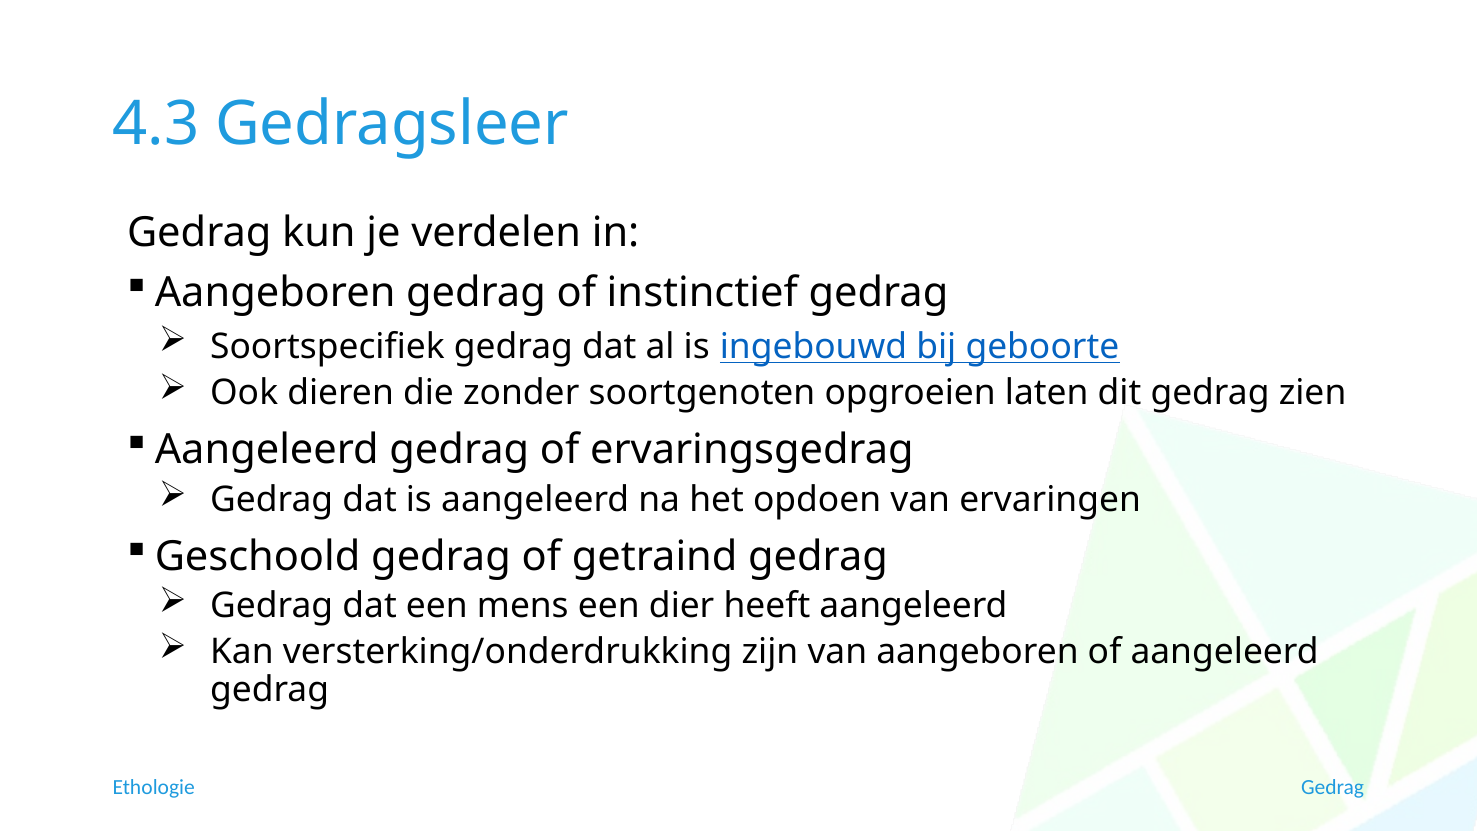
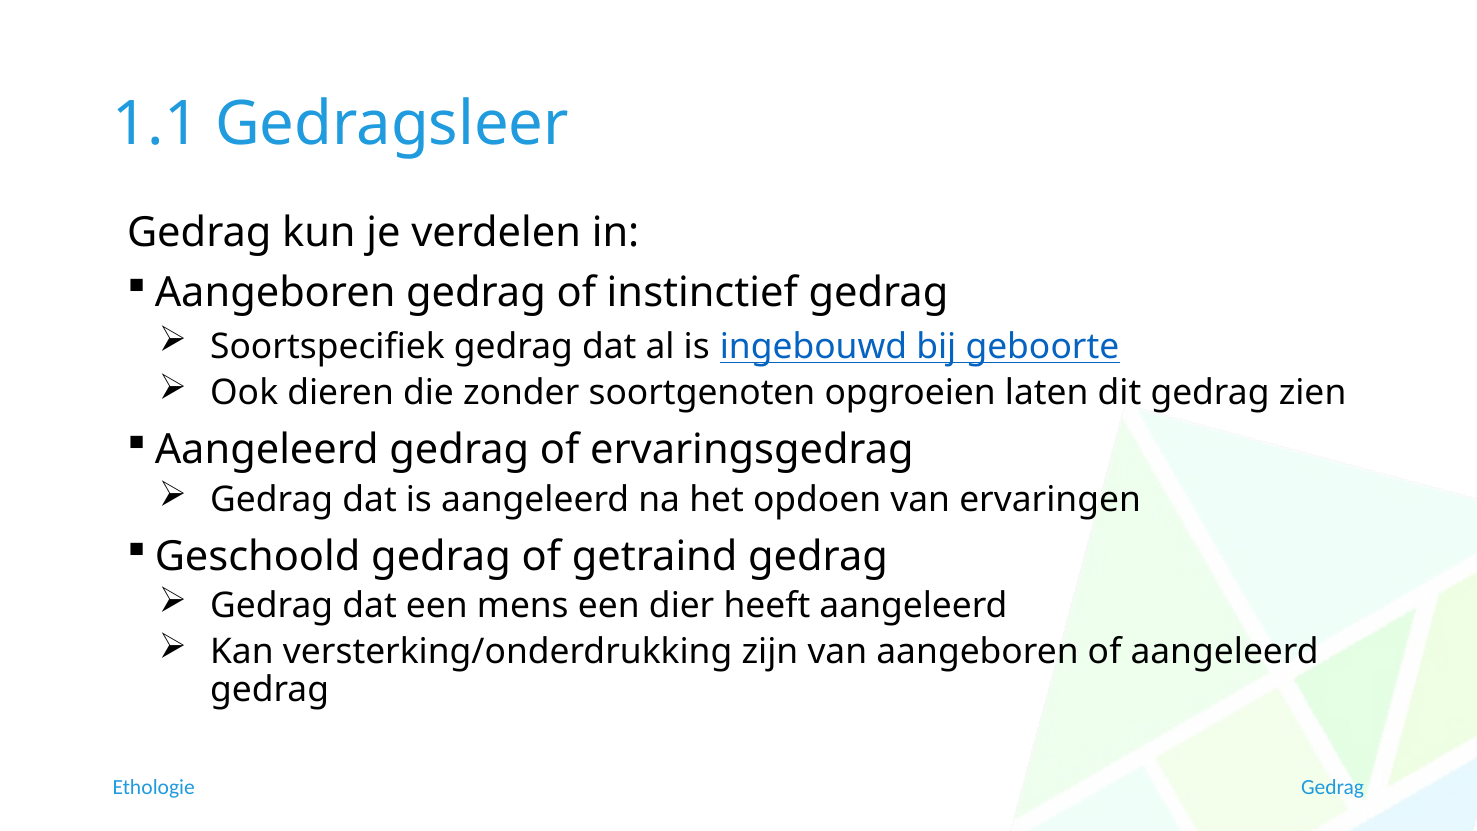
4.3: 4.3 -> 1.1 (156, 124)
